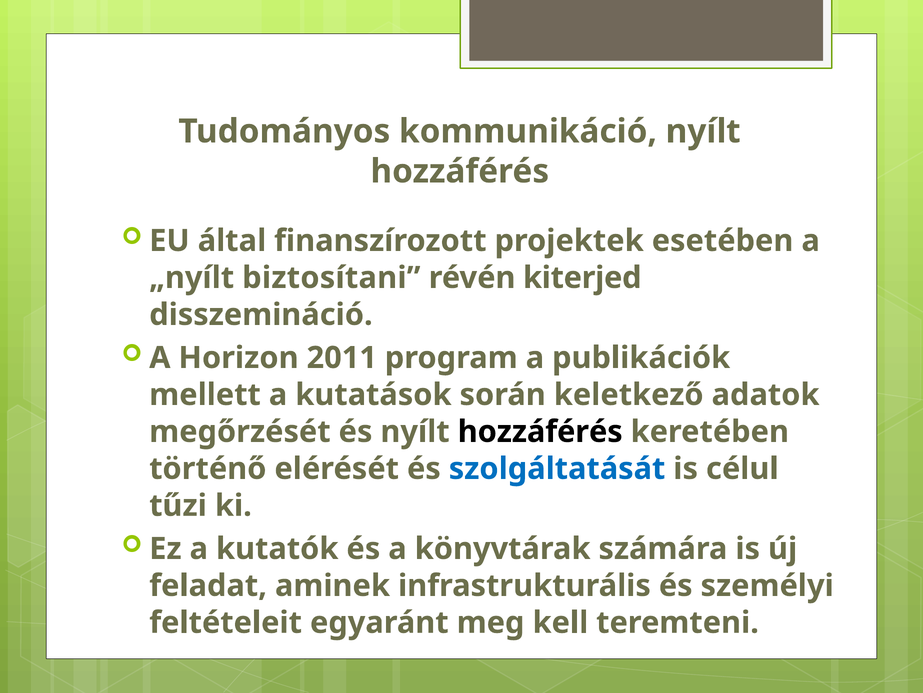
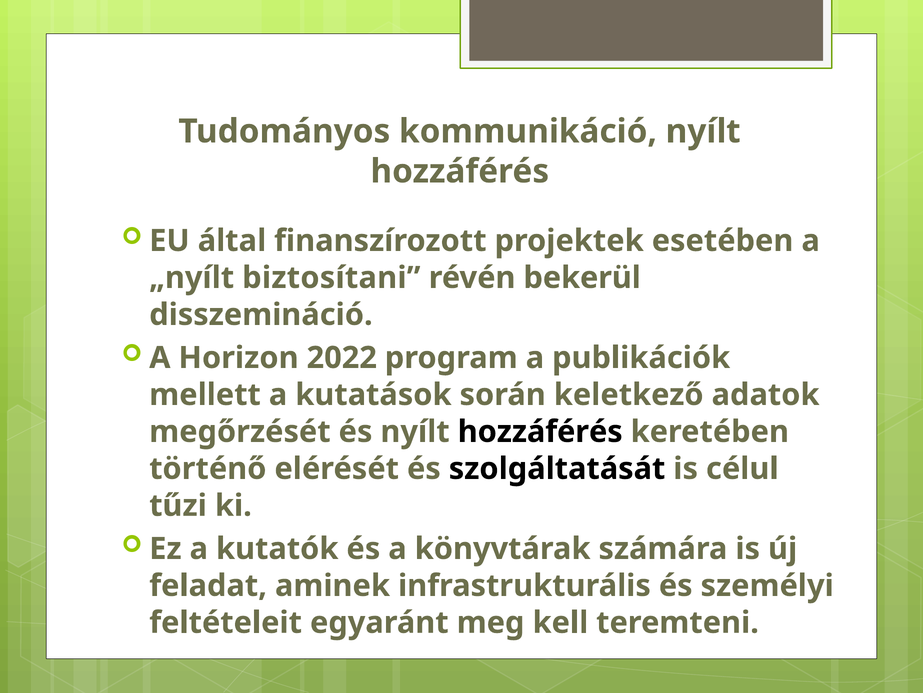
kiterjed: kiterjed -> bekerül (582, 277)
2011: 2011 -> 2022 (342, 357)
szolgáltatását colour: blue -> black (557, 468)
